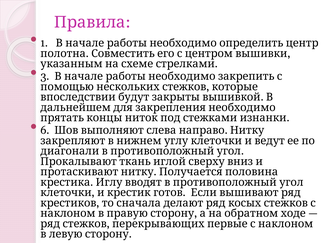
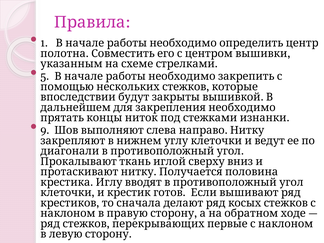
3: 3 -> 5 (45, 76)
6: 6 -> 9 (45, 130)
